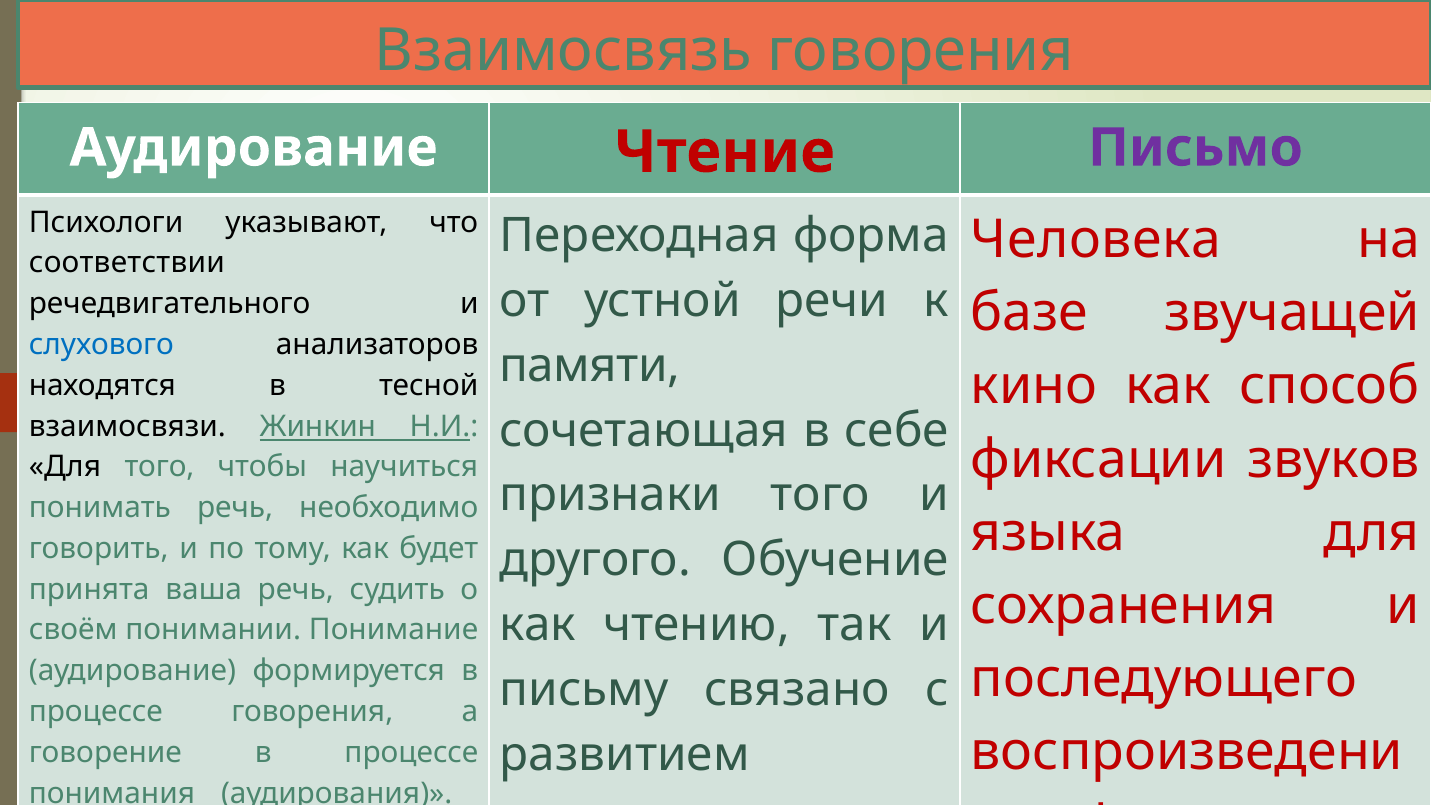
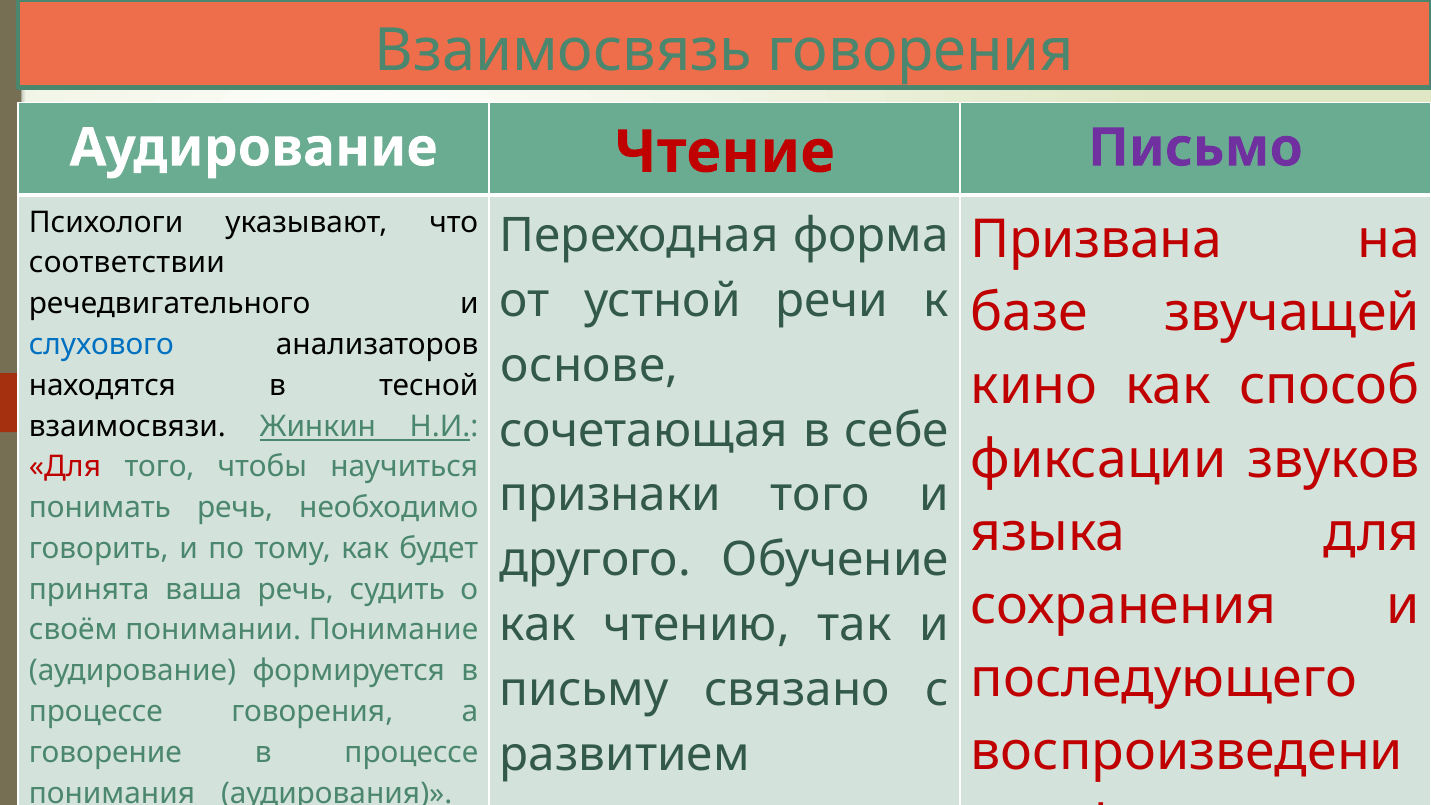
Человека: Человека -> Призвана (1096, 240)
памяти: памяти -> основе (589, 365)
Для colour: black -> red (65, 467)
